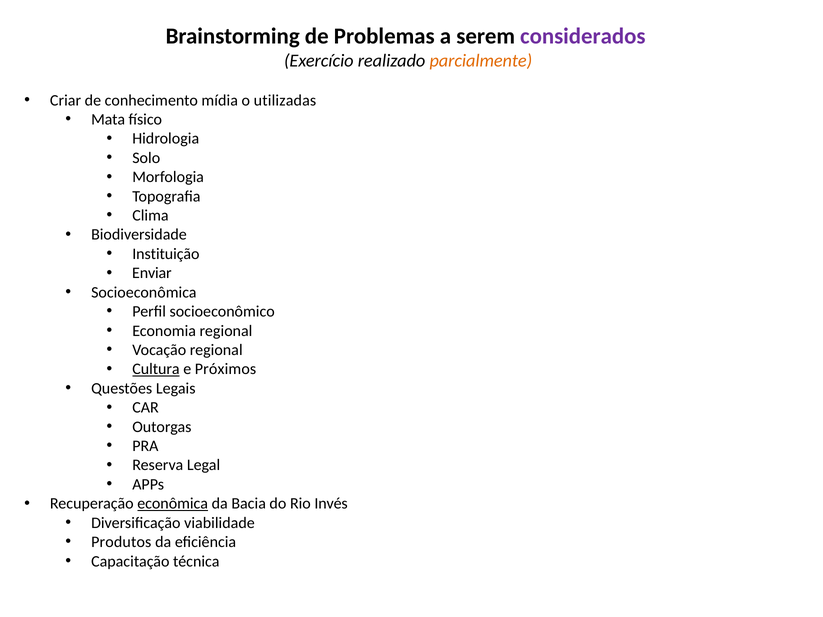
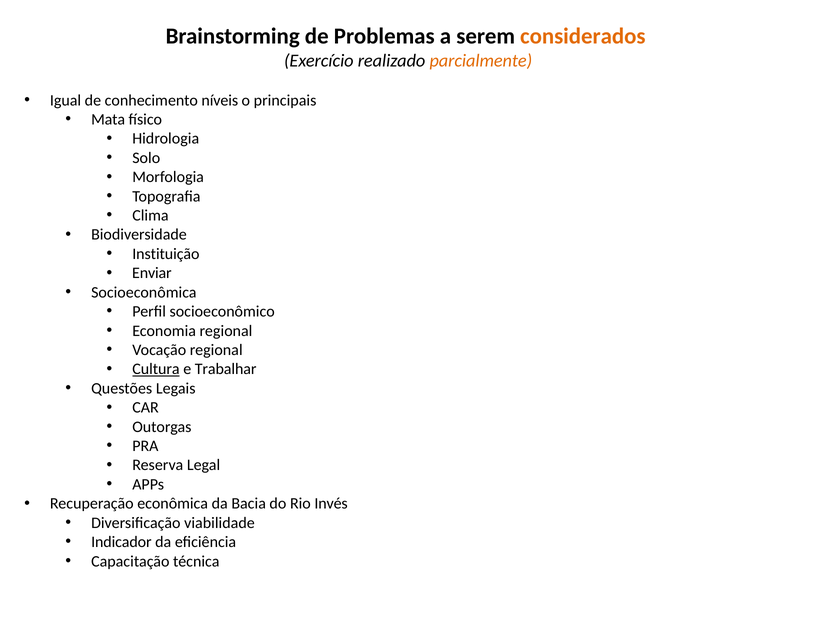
considerados colour: purple -> orange (583, 36)
Criar: Criar -> Igual (66, 100)
mídia: mídia -> níveis (220, 100)
utilizadas: utilizadas -> principais (285, 100)
Próximos: Próximos -> Trabalhar (226, 369)
econômica underline: present -> none (173, 504)
Produtos: Produtos -> Indicador (121, 542)
